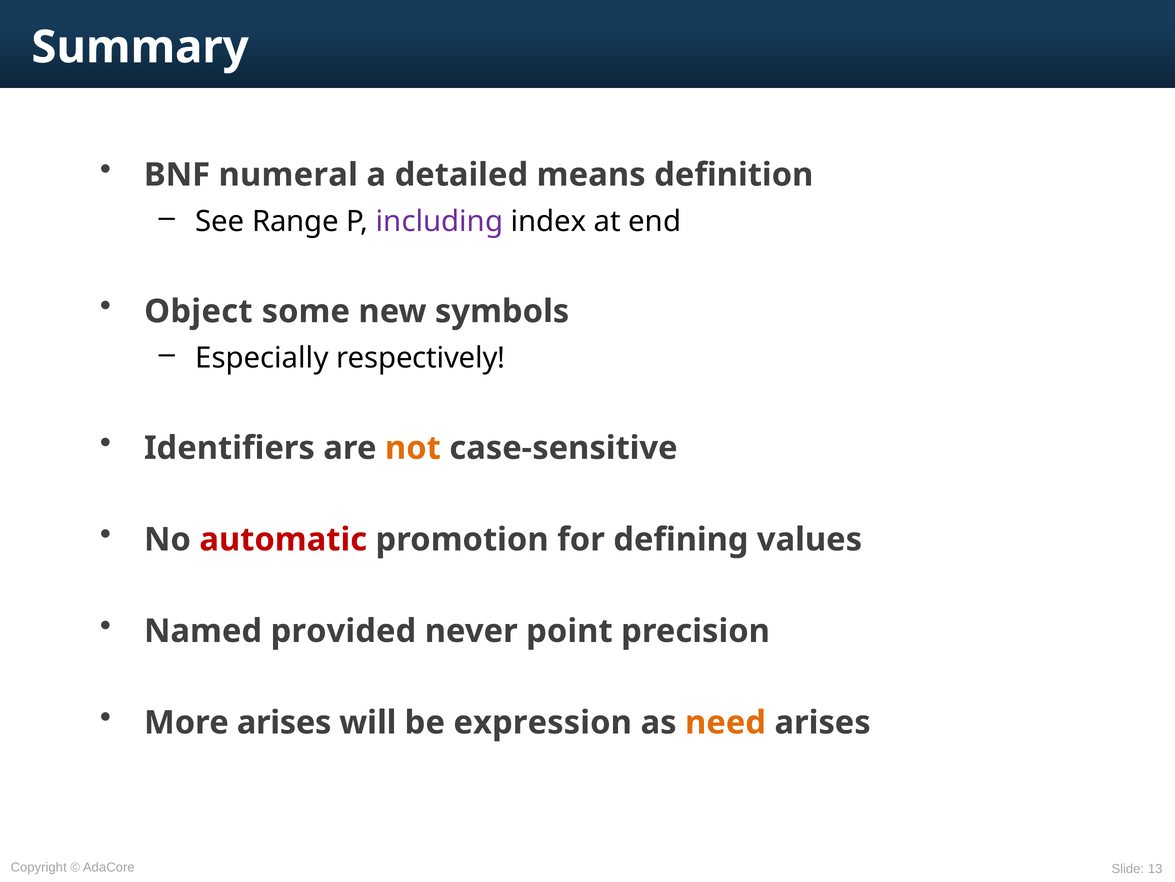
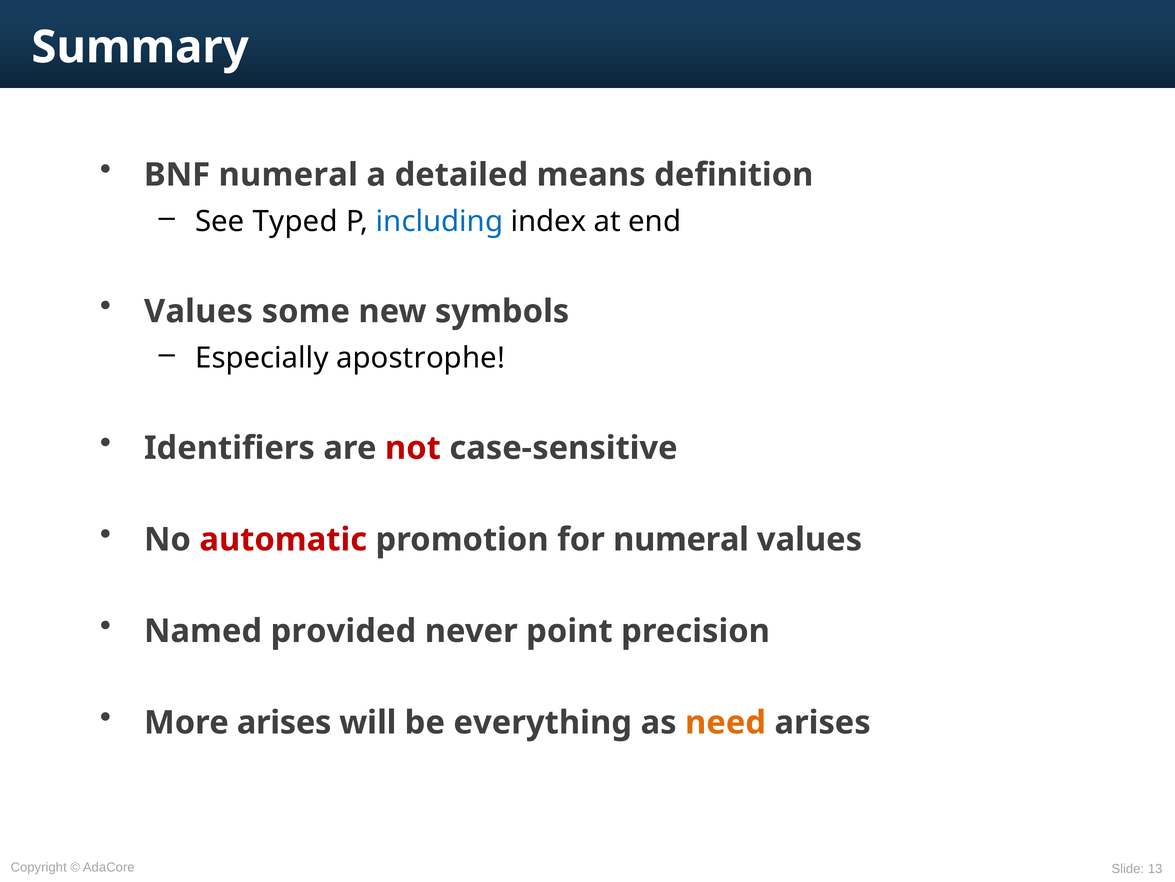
Range: Range -> Typed (295, 221)
including colour: purple -> blue (439, 221)
Object: Object -> Values (198, 311)
respectively: respectively -> apostrophe (421, 358)
not colour: orange -> red (413, 448)
for defining: defining -> numeral (681, 539)
expression: expression -> everything (543, 722)
